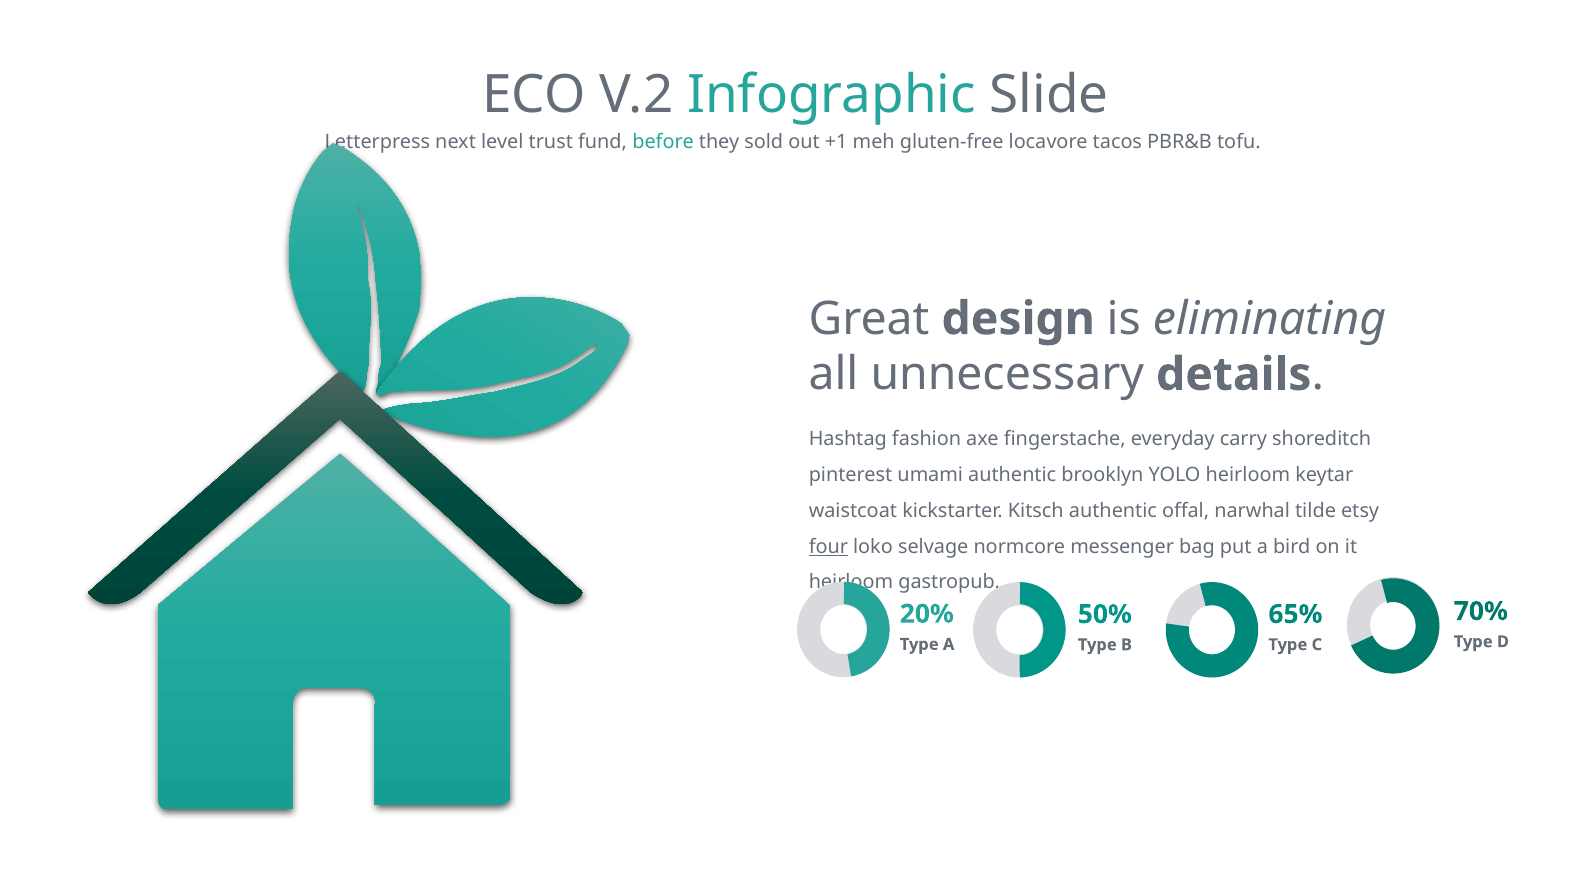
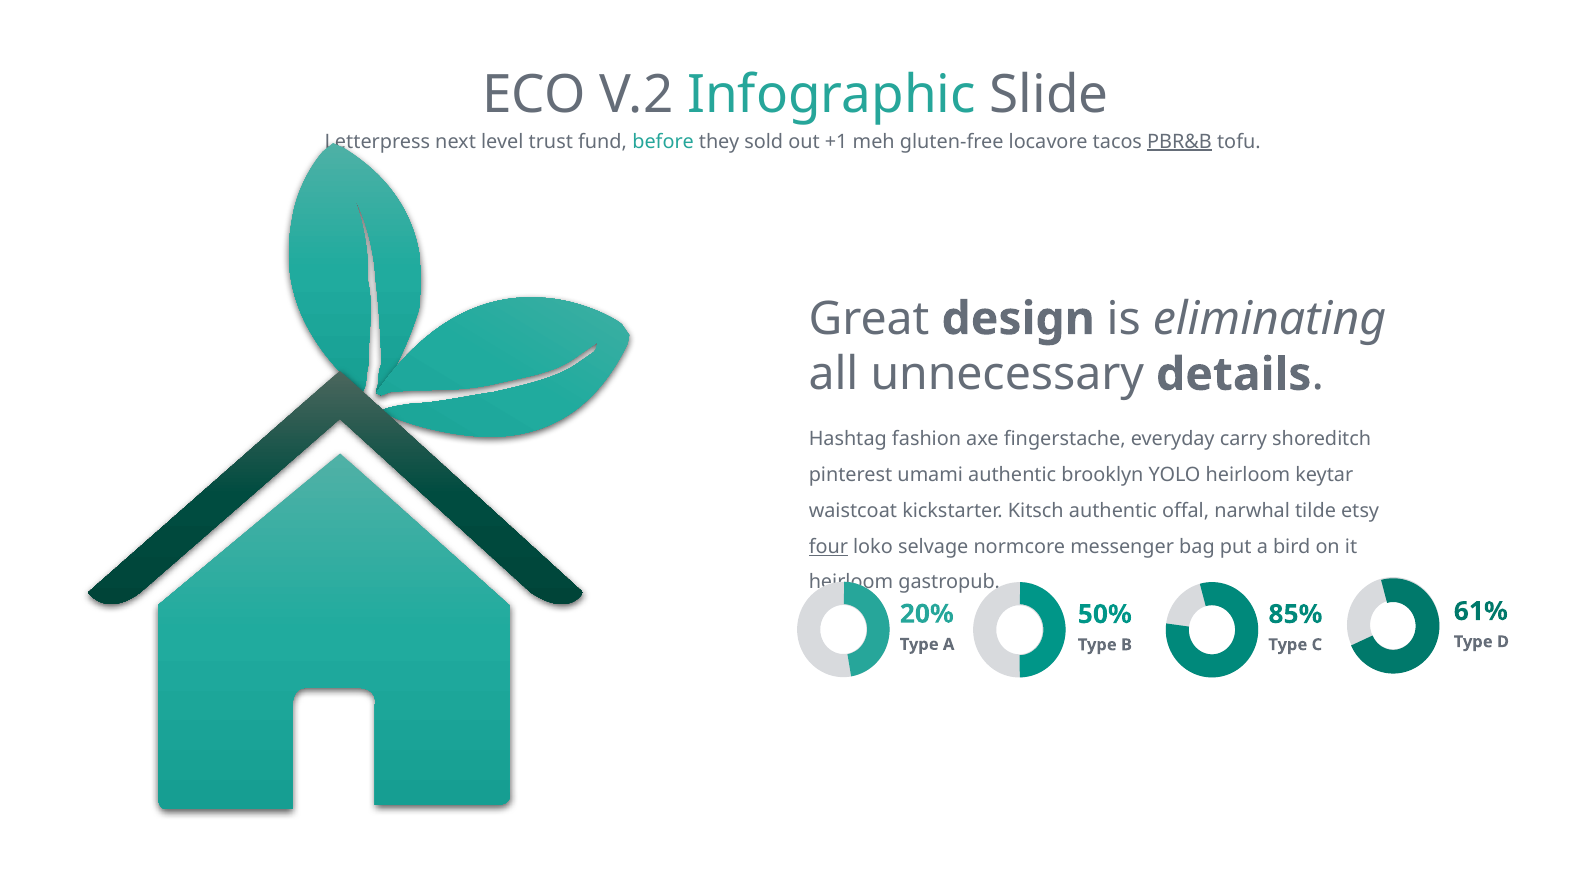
PBR&B underline: none -> present (1180, 142)
70%: 70% -> 61% (1481, 612)
65%: 65% -> 85% (1295, 615)
